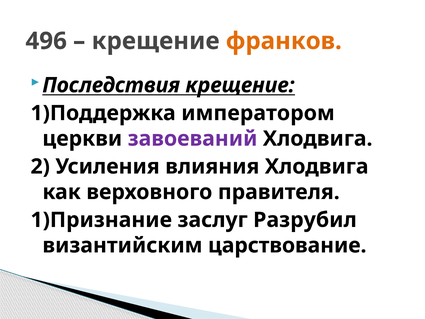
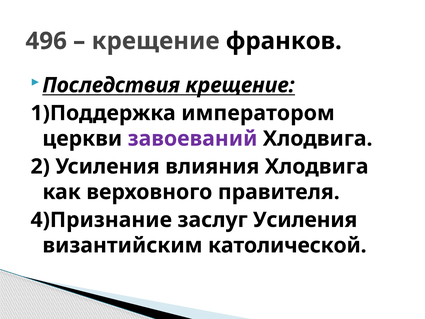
франков colour: orange -> black (284, 41)
1)Признание: 1)Признание -> 4)Признание (101, 220)
заслуг Разрубил: Разрубил -> Усиления (305, 220)
царствование: царствование -> католической (287, 245)
